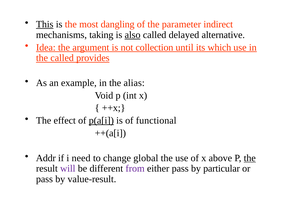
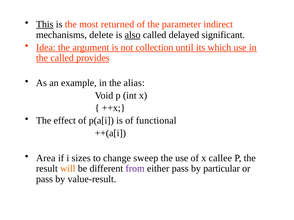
dangling: dangling -> returned (118, 24)
taking: taking -> delete (101, 35)
alternative: alternative -> significant (223, 35)
p(a[i underline: present -> none (101, 121)
Addr: Addr -> Area (46, 158)
need: need -> sizes (81, 158)
global: global -> sweep (146, 158)
above: above -> callee (220, 158)
the underline: present -> none (250, 158)
will colour: purple -> orange (68, 169)
